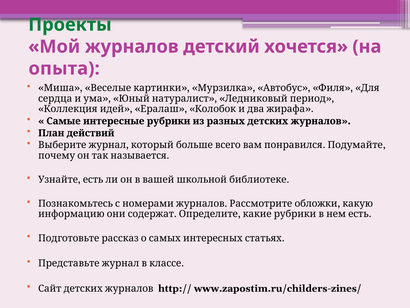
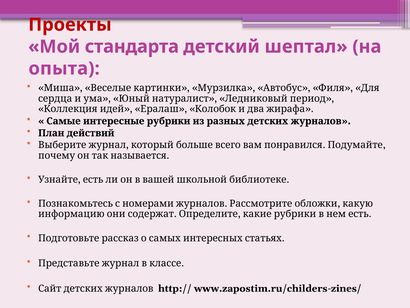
Проекты colour: green -> red (70, 25)
Мой журналов: журналов -> стандарта (132, 47)
хочется: хочется -> шептал (306, 47)
